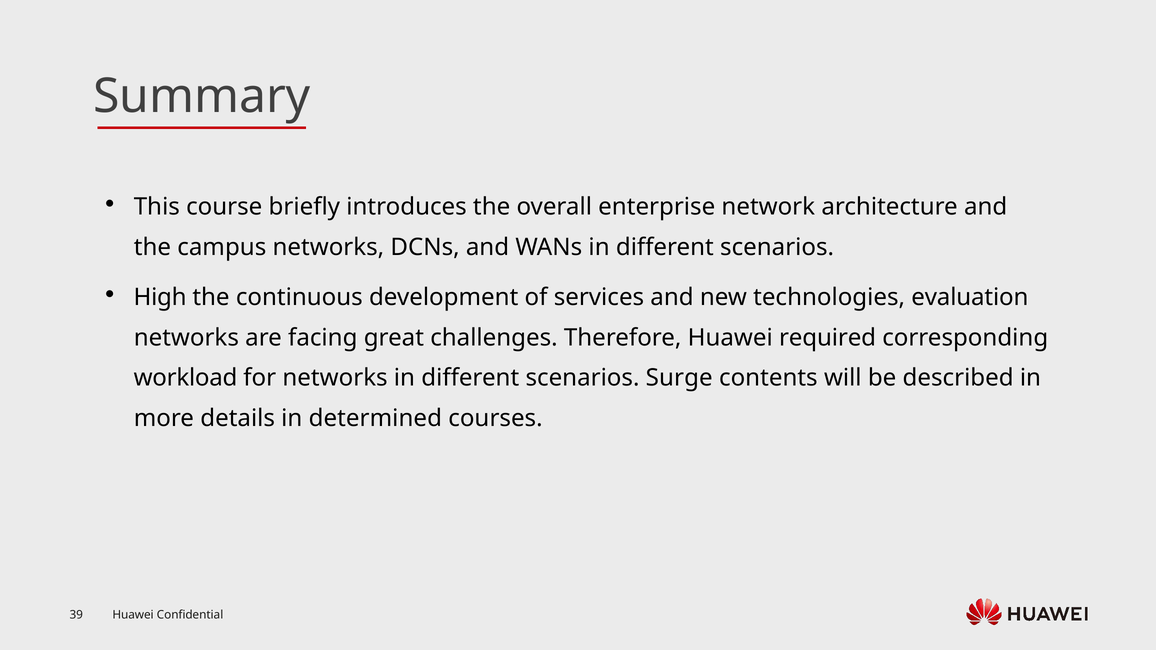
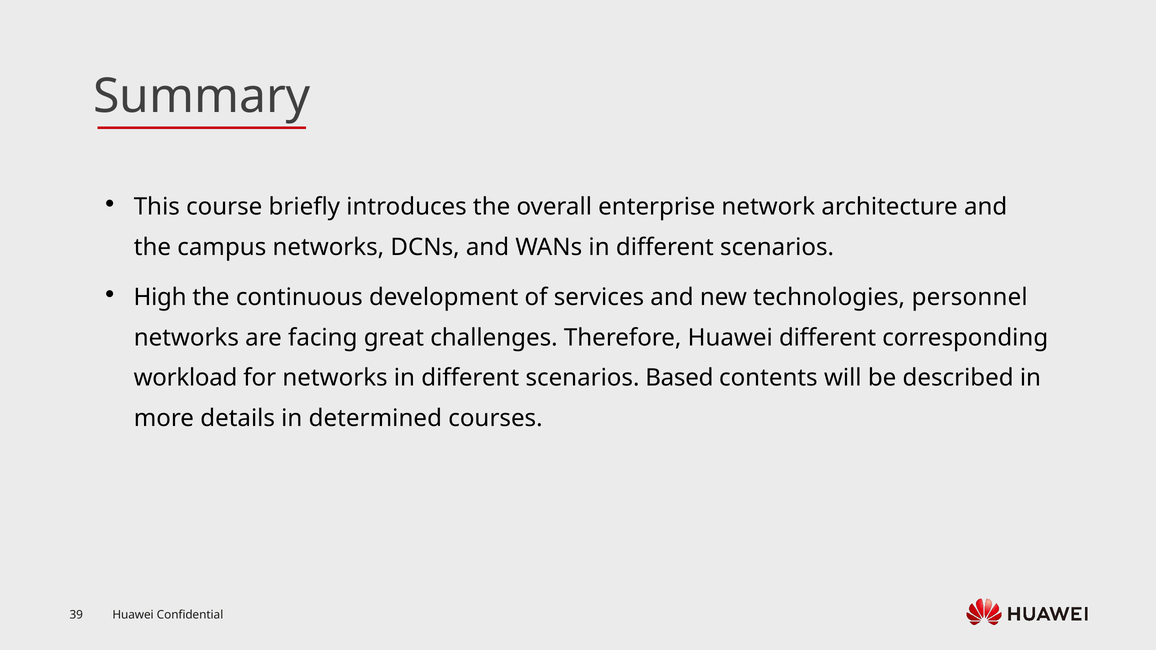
evaluation: evaluation -> personnel (970, 297)
Huawei required: required -> different (828, 338)
Surge: Surge -> Based (679, 378)
